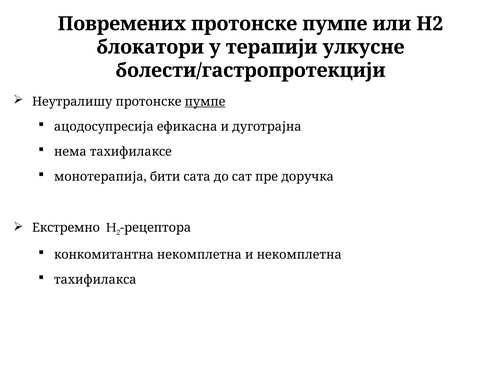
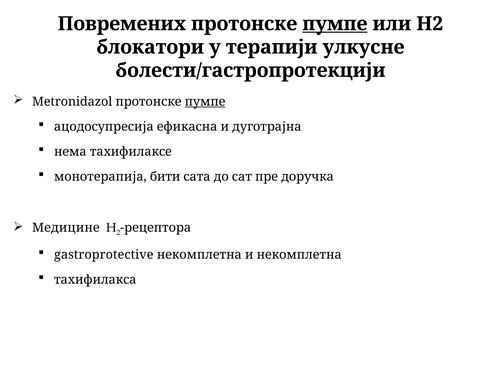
пумпе underline: none -> present (335, 24)
Неутралишу: Неутралишу -> Metronidazol (72, 102)
Екстремно: Екстремно -> Медицине (66, 228)
конкомитантна: конкомитантна -> gastroprotective (104, 255)
